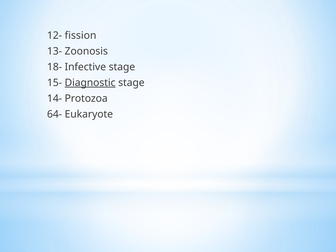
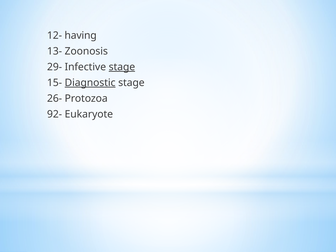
fission: fission -> having (81, 35)
18-: 18- -> 29- (55, 67)
stage underline: none -> present (122, 67)
14-: 14- -> 26- (55, 99)
64-: 64- -> 92- (55, 114)
